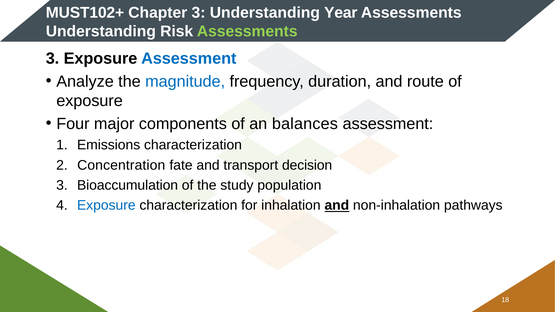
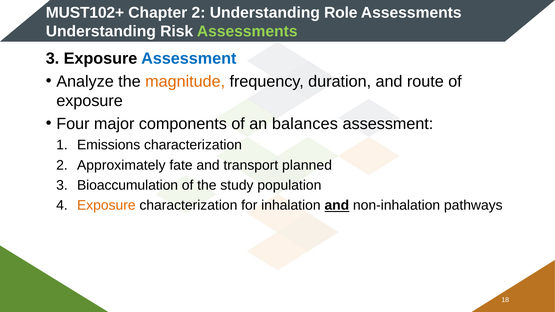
Chapter 3: 3 -> 2 (199, 13)
Year: Year -> Role (341, 13)
magnitude colour: blue -> orange (185, 82)
Concentration: Concentration -> Approximately (121, 165)
decision: decision -> planned (307, 165)
Exposure colour: blue -> orange (106, 206)
